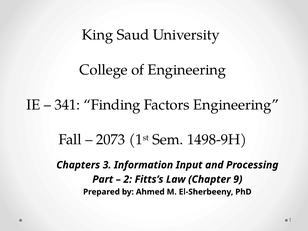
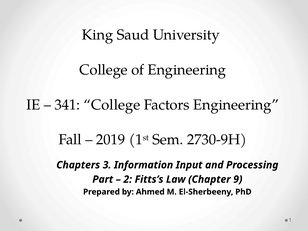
341 Finding: Finding -> College (112, 105)
2073: 2073 -> 2019 (111, 140)
1498-9H: 1498-9H -> 2730-9H (217, 140)
